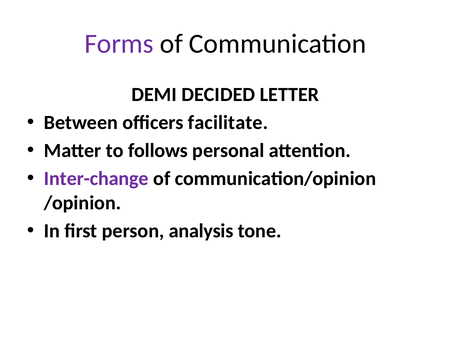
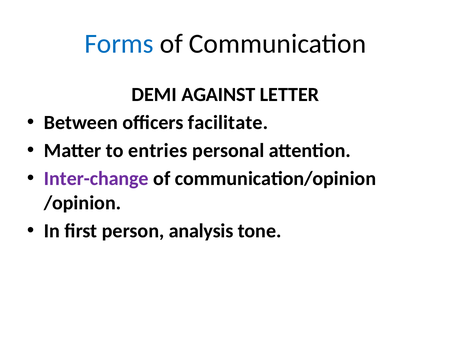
Forms colour: purple -> blue (119, 44)
DECIDED: DECIDED -> AGAINST (218, 95)
follows: follows -> entries (158, 151)
